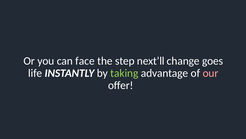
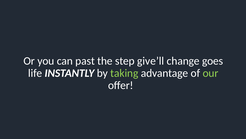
face: face -> past (85, 61)
next’ll: next’ll -> give’ll (151, 61)
our colour: pink -> light green (211, 73)
